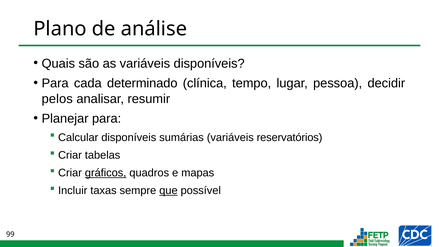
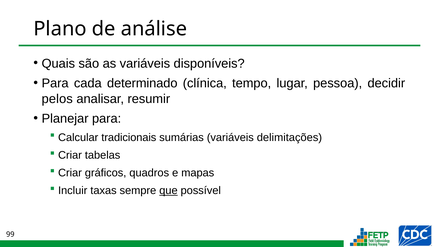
Calcular disponíveis: disponíveis -> tradicionais (129, 137)
reservatórios: reservatórios -> delimitações (289, 137)
gráficos underline: present -> none (106, 173)
